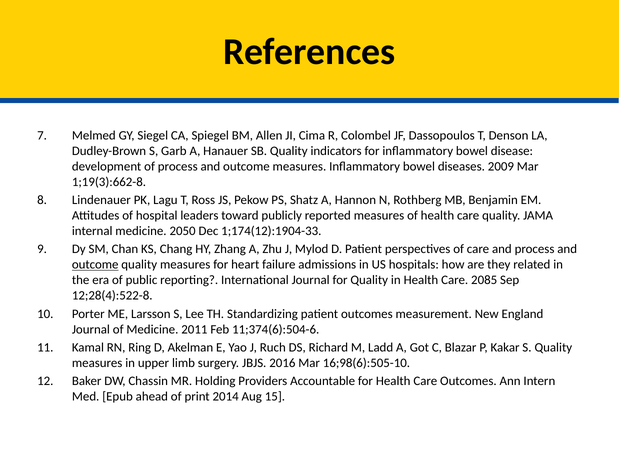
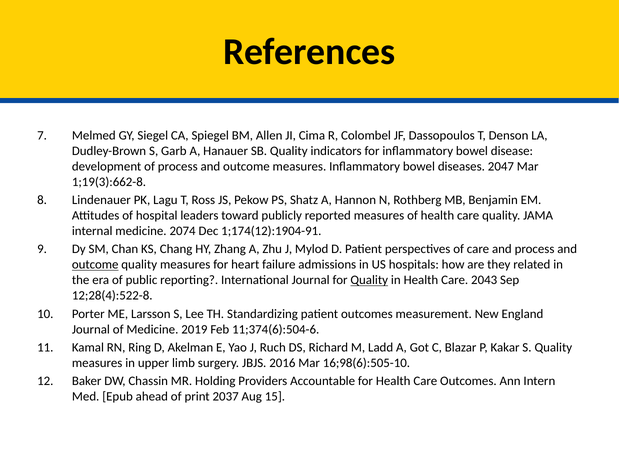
2009: 2009 -> 2047 (501, 166)
2050: 2050 -> 2074 (183, 231)
1;174(12):1904-33: 1;174(12):1904-33 -> 1;174(12):1904-91 (271, 231)
Quality underline: none -> present (369, 280)
2085: 2085 -> 2043 (484, 280)
2011: 2011 -> 2019 (194, 329)
2014: 2014 -> 2037 (226, 397)
